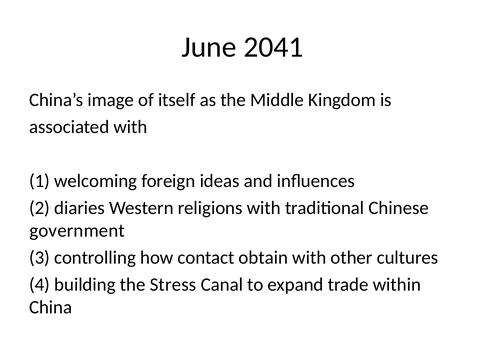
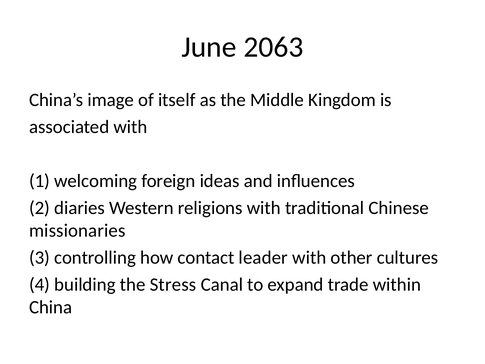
2041: 2041 -> 2063 (273, 47)
government: government -> missionaries (77, 230)
obtain: obtain -> leader (263, 257)
